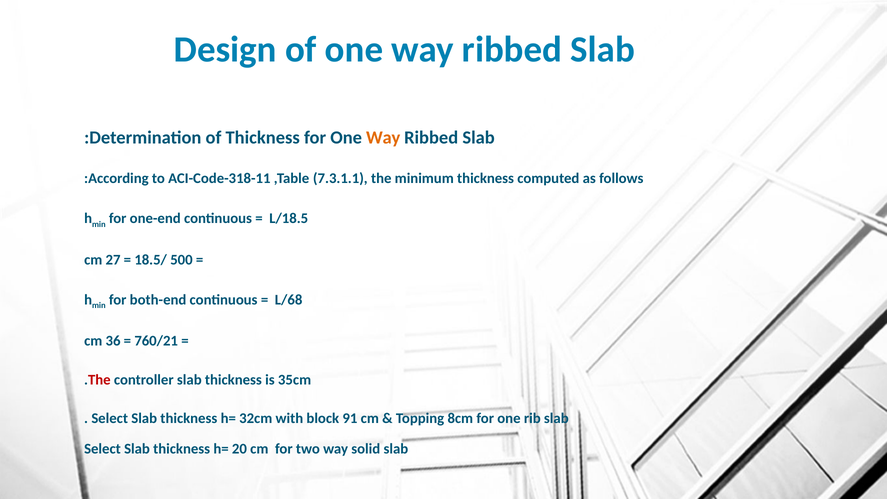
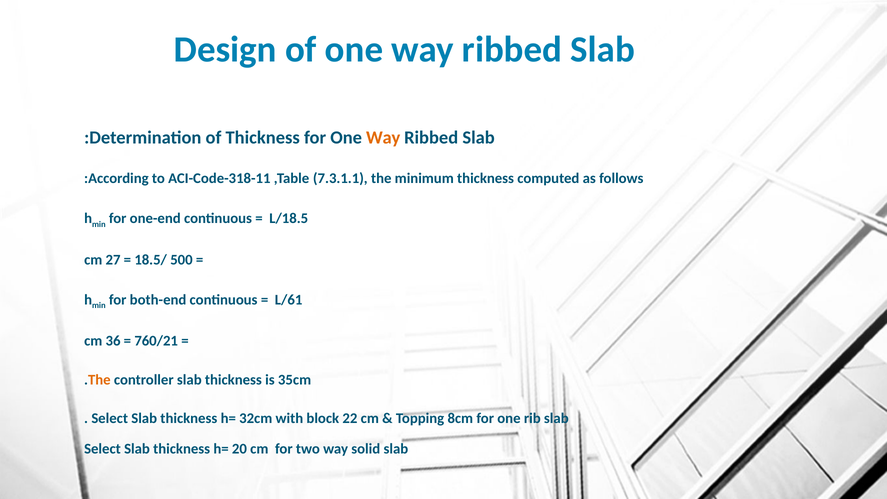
L/68: L/68 -> L/61 (289, 300)
The colour: red -> orange (99, 380)
91: 91 -> 22 (350, 419)
